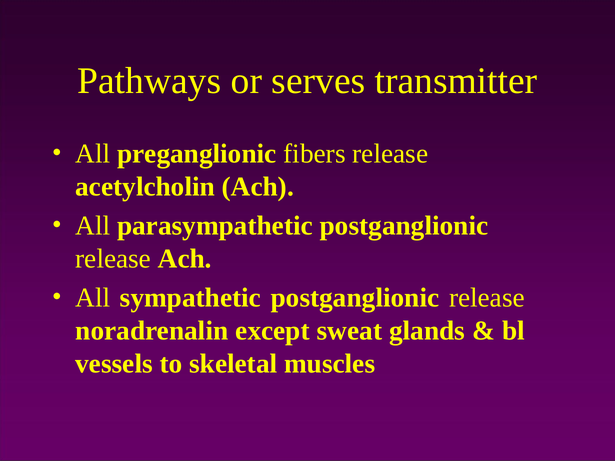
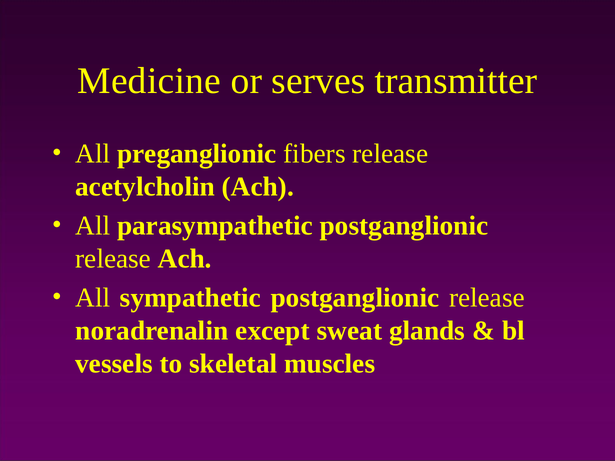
Pathways: Pathways -> Medicine (149, 81)
